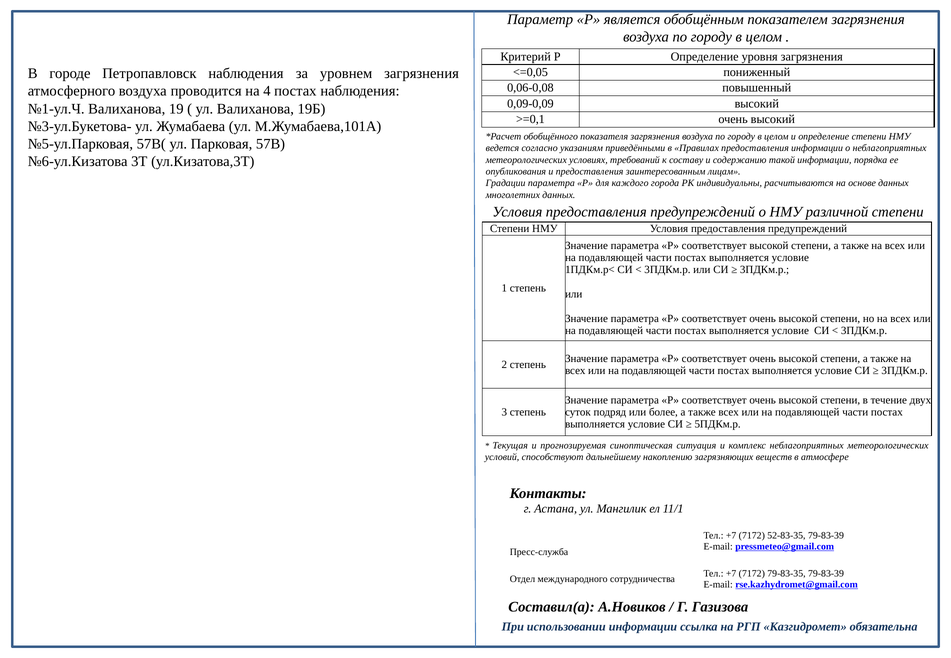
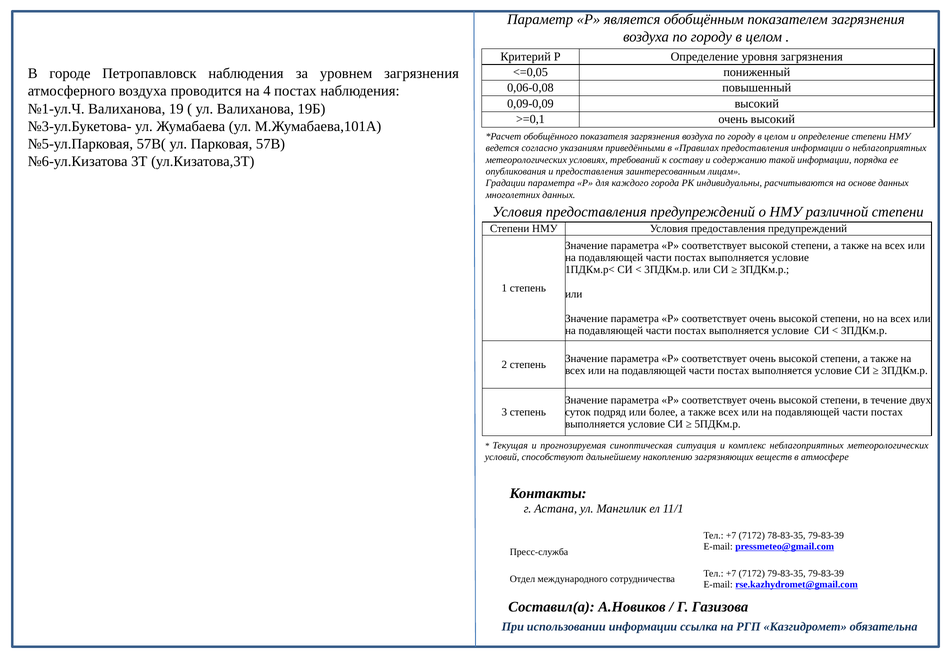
52-83-35: 52-83-35 -> 78-83-35 (786, 536)
